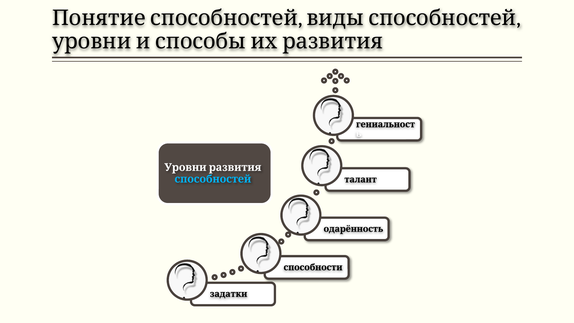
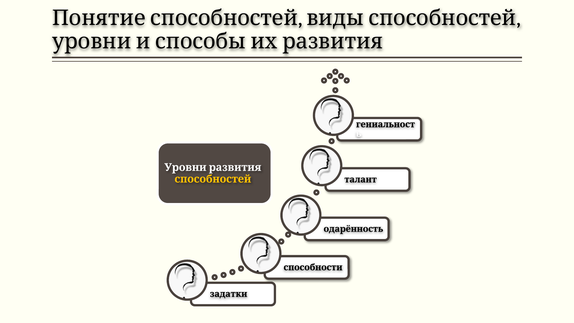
способностей colour: light blue -> yellow (213, 179)
